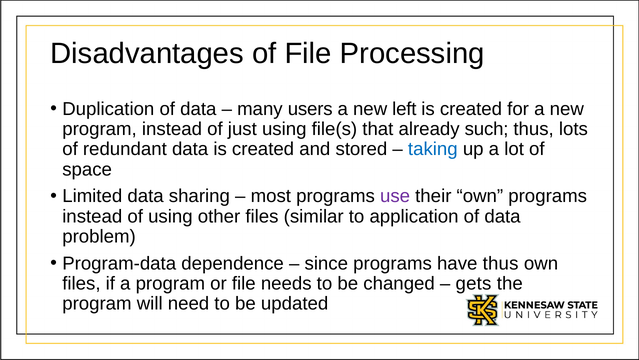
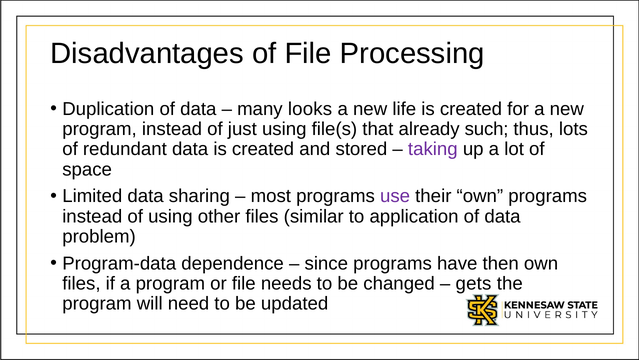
users: users -> looks (310, 109)
left: left -> life (404, 109)
taking colour: blue -> purple (433, 149)
have thus: thus -> then (501, 263)
